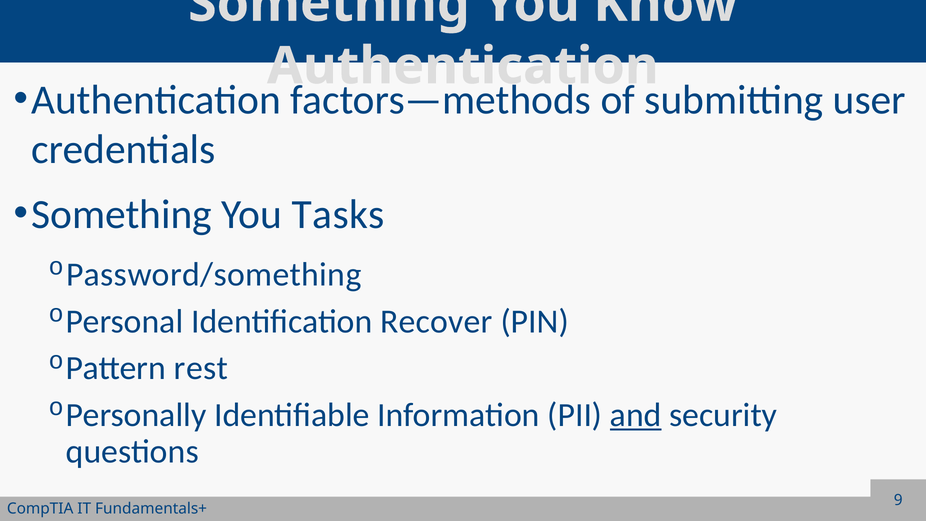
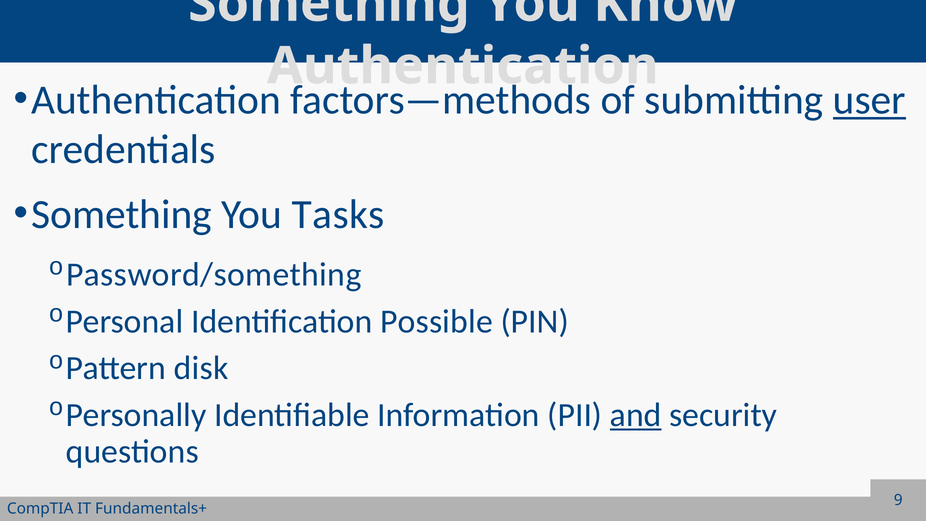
user underline: none -> present (869, 100)
Recover: Recover -> Possible (436, 321)
rest: rest -> disk (201, 368)
